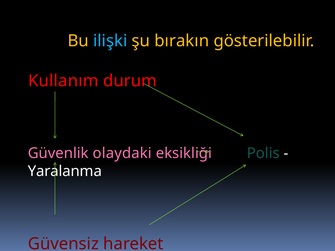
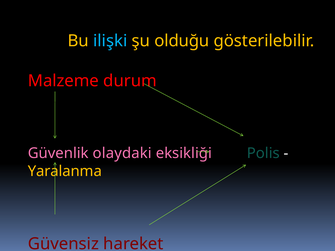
bırakın: bırakın -> olduğu (182, 41)
Kullanım: Kullanım -> Malzeme (63, 81)
Yaralanma colour: white -> yellow (65, 171)
